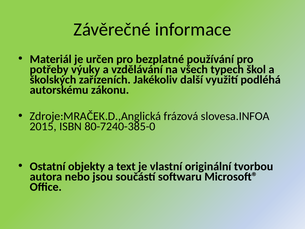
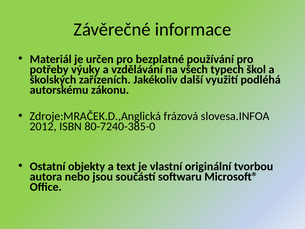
2015: 2015 -> 2012 (43, 126)
